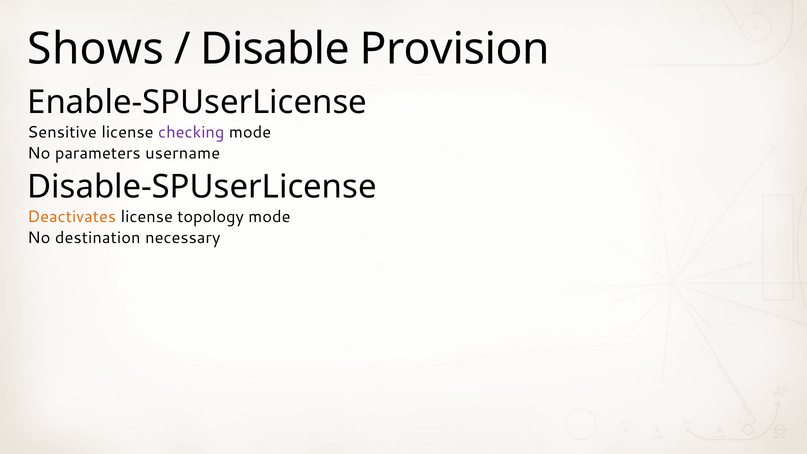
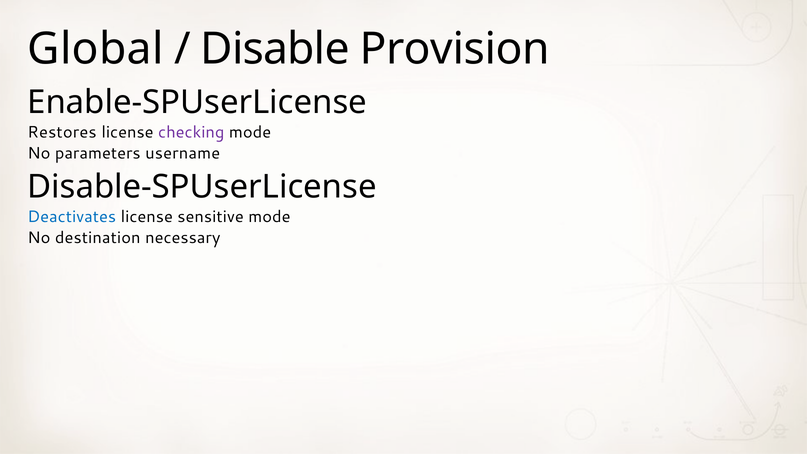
Shows: Shows -> Global (96, 49)
Sensitive: Sensitive -> Restores (62, 132)
Deactivates colour: orange -> blue (72, 217)
topology: topology -> sensitive (211, 217)
